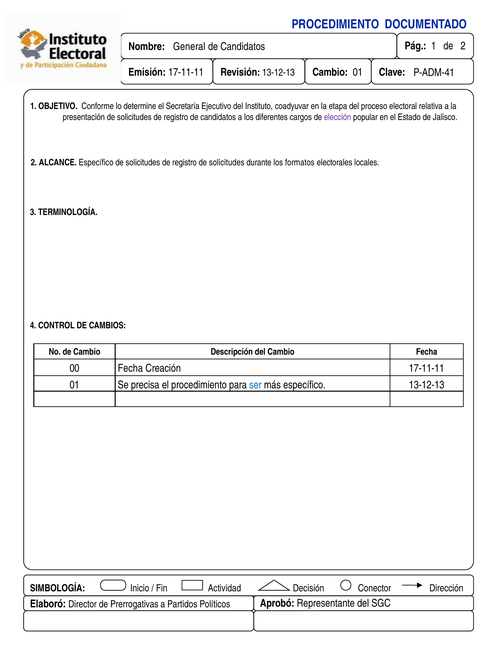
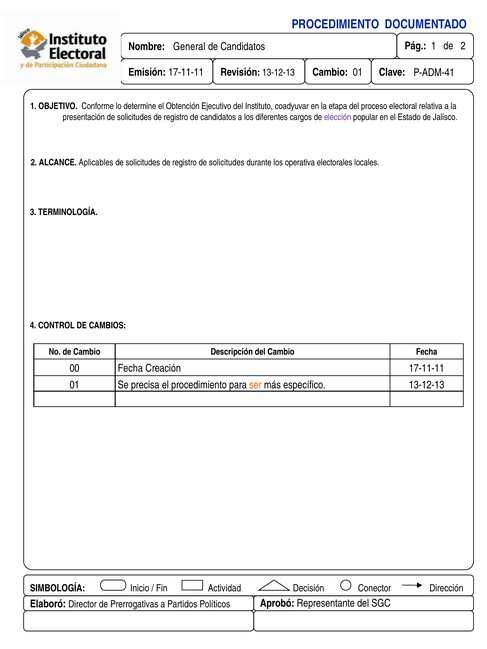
Secretaría: Secretaría -> Obtención (183, 106)
ALCANCE Específico: Específico -> Aplicables (96, 163)
formatos: formatos -> operativa (300, 163)
ser colour: blue -> orange (255, 385)
